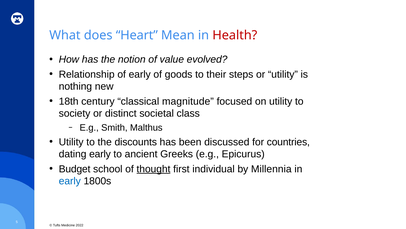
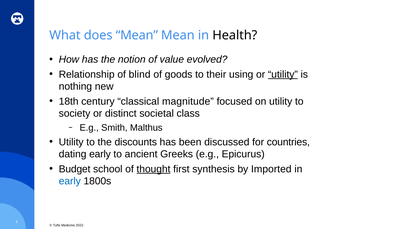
does Heart: Heart -> Mean (137, 35)
Health colour: red -> black (235, 35)
of early: early -> blind (140, 74)
steps: steps -> using (241, 74)
utility underline: none -> present (283, 74)
individual: individual -> synthesis (214, 169)
Millennia: Millennia -> Imported (271, 169)
